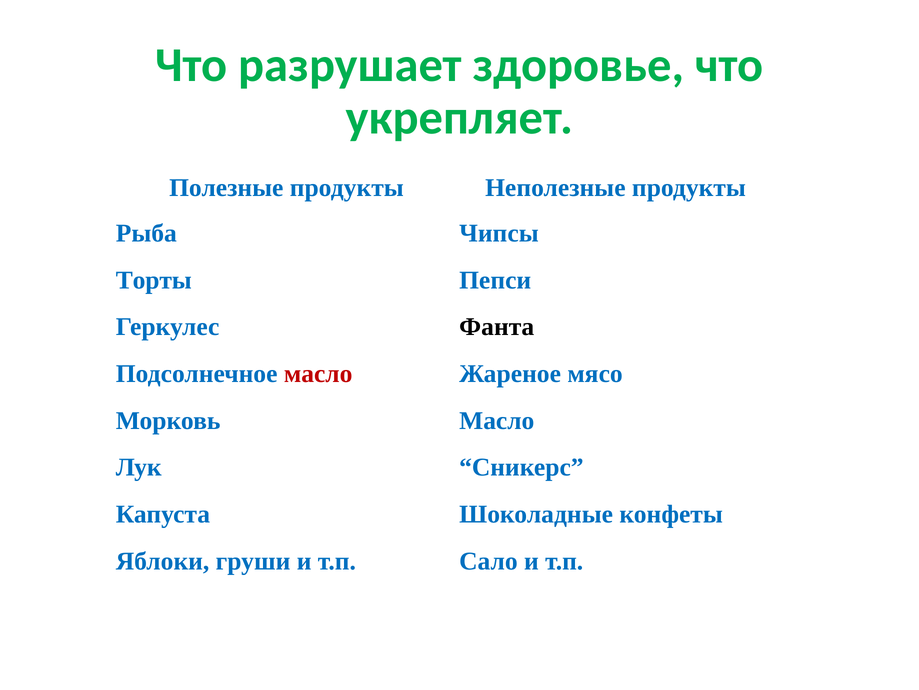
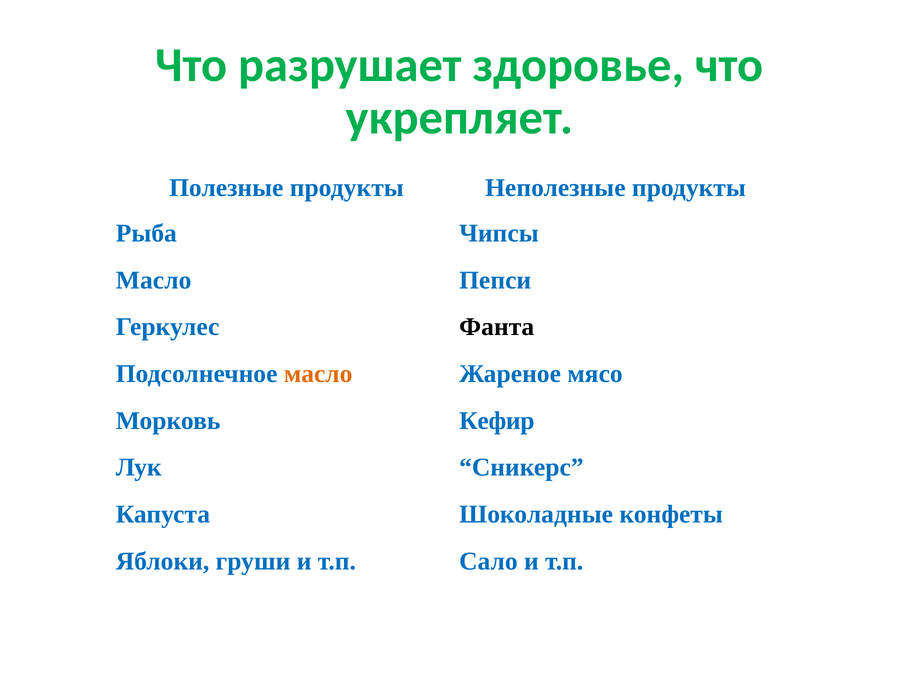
Торты: Торты -> Масло (154, 280)
масло colour: red -> orange (318, 373)
Морковь Масло: Масло -> Кефир (497, 420)
